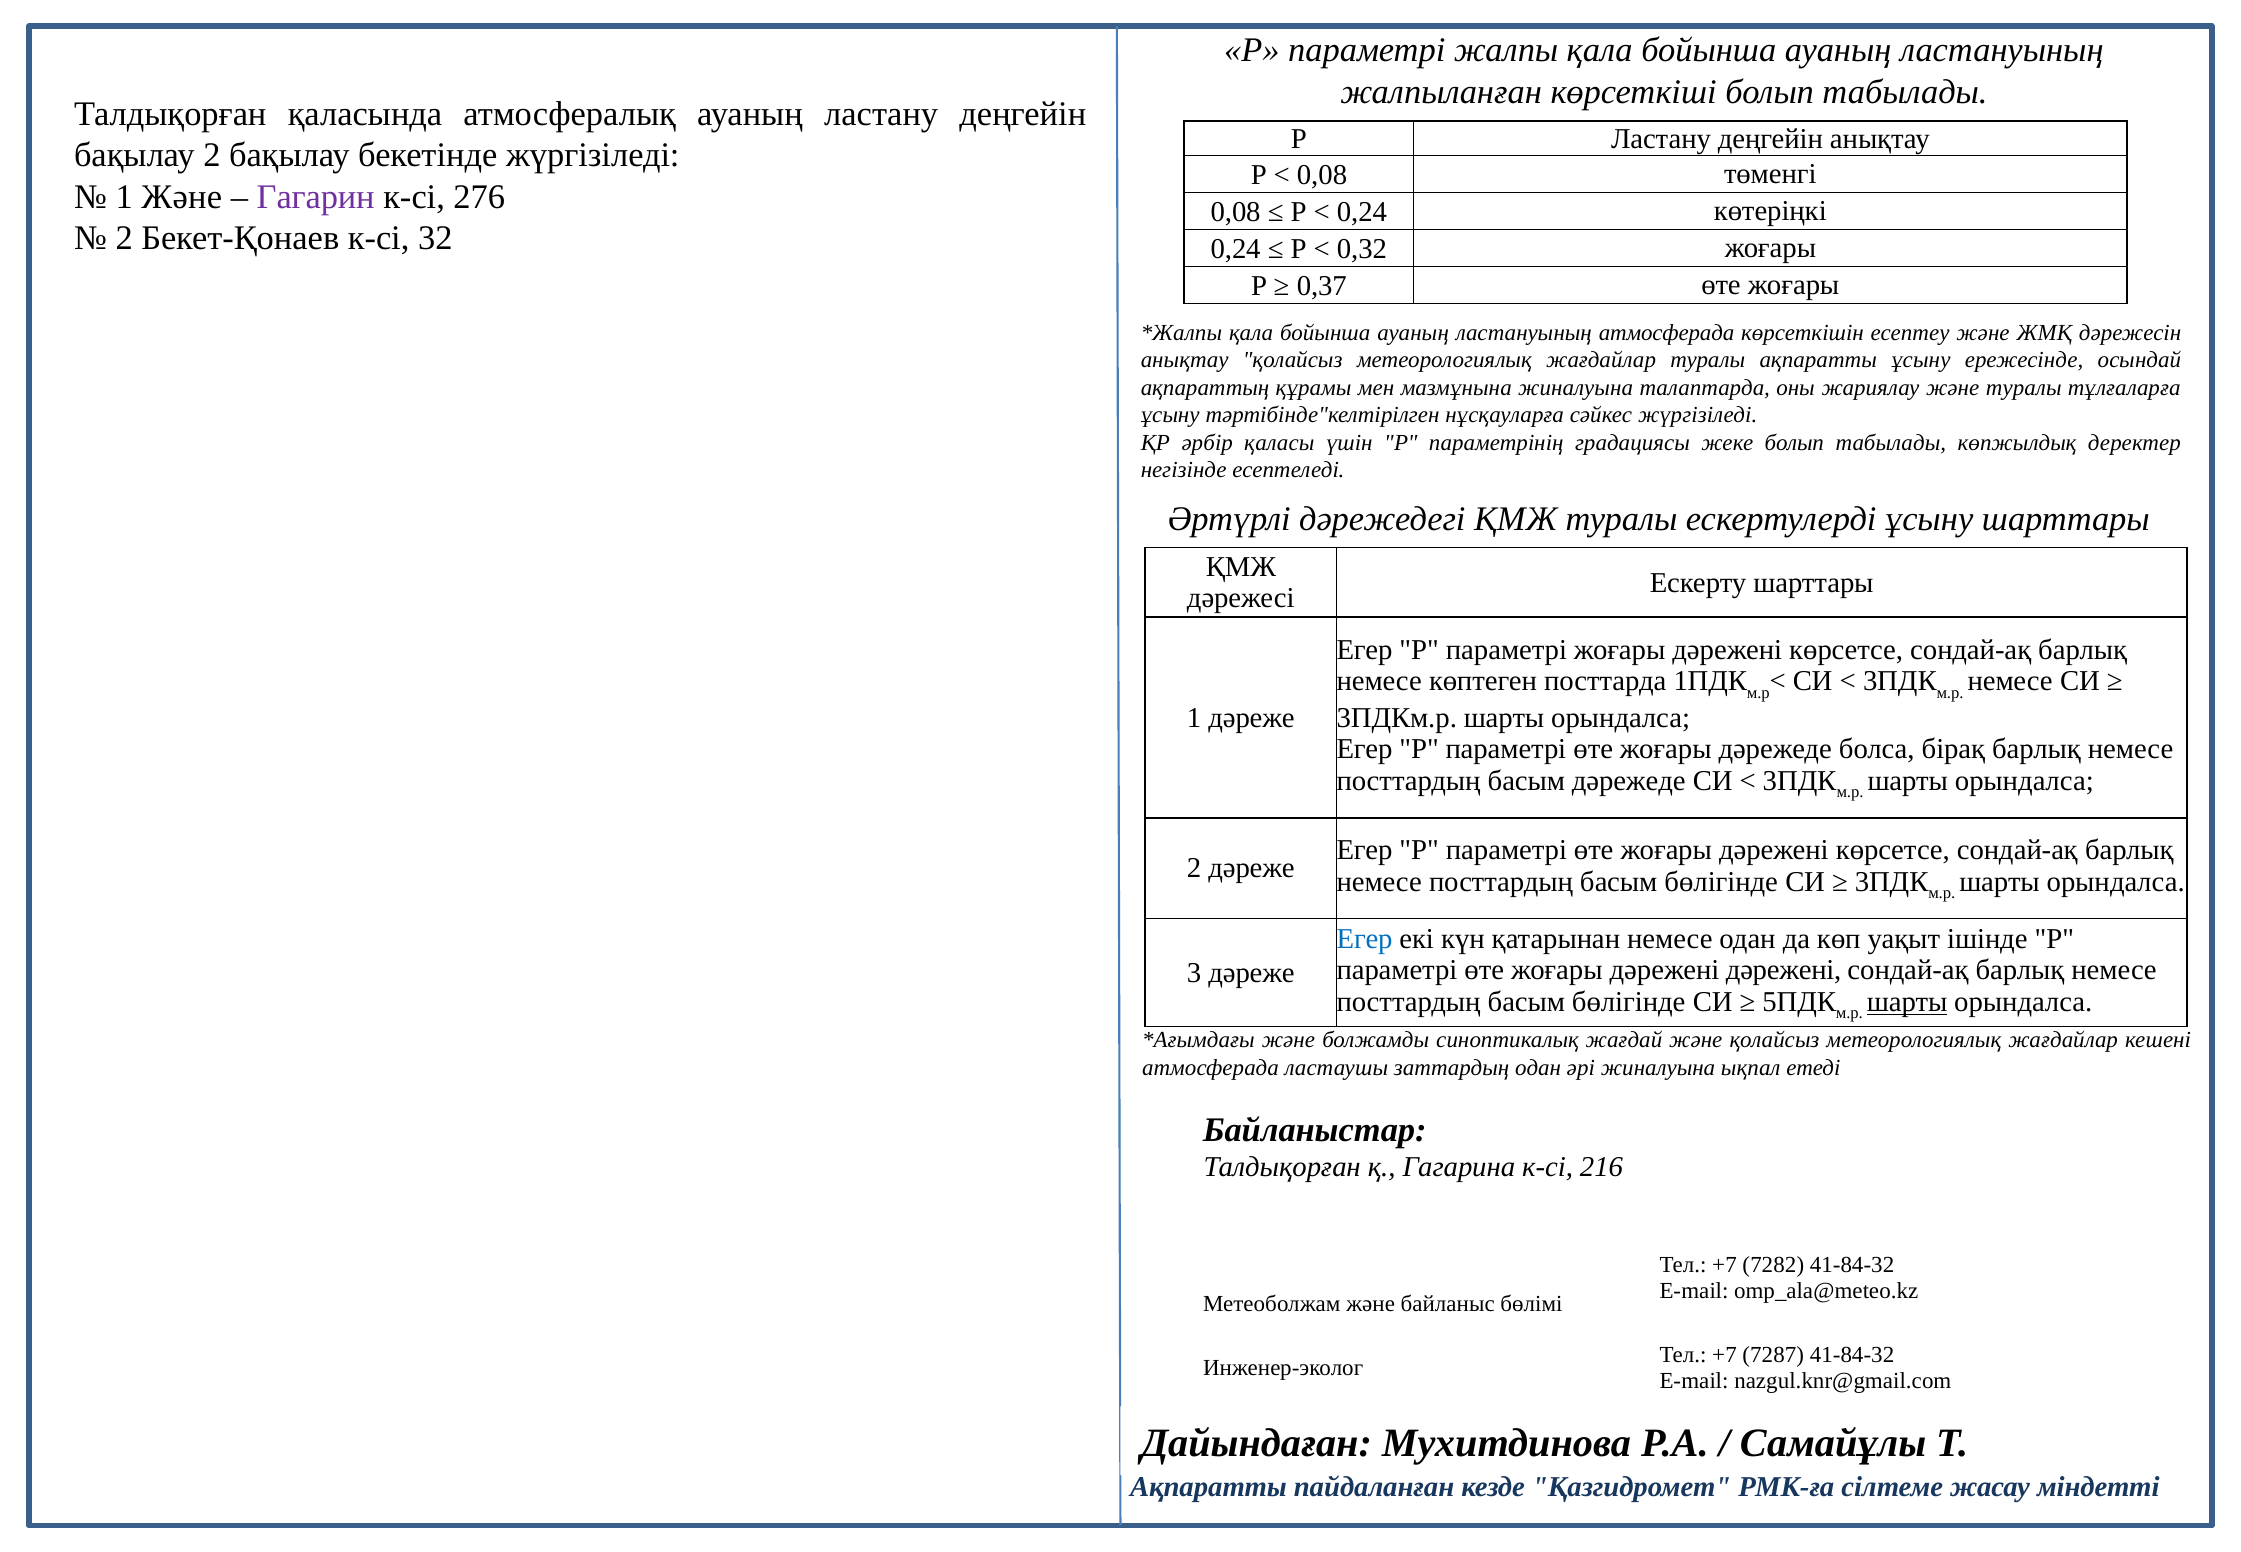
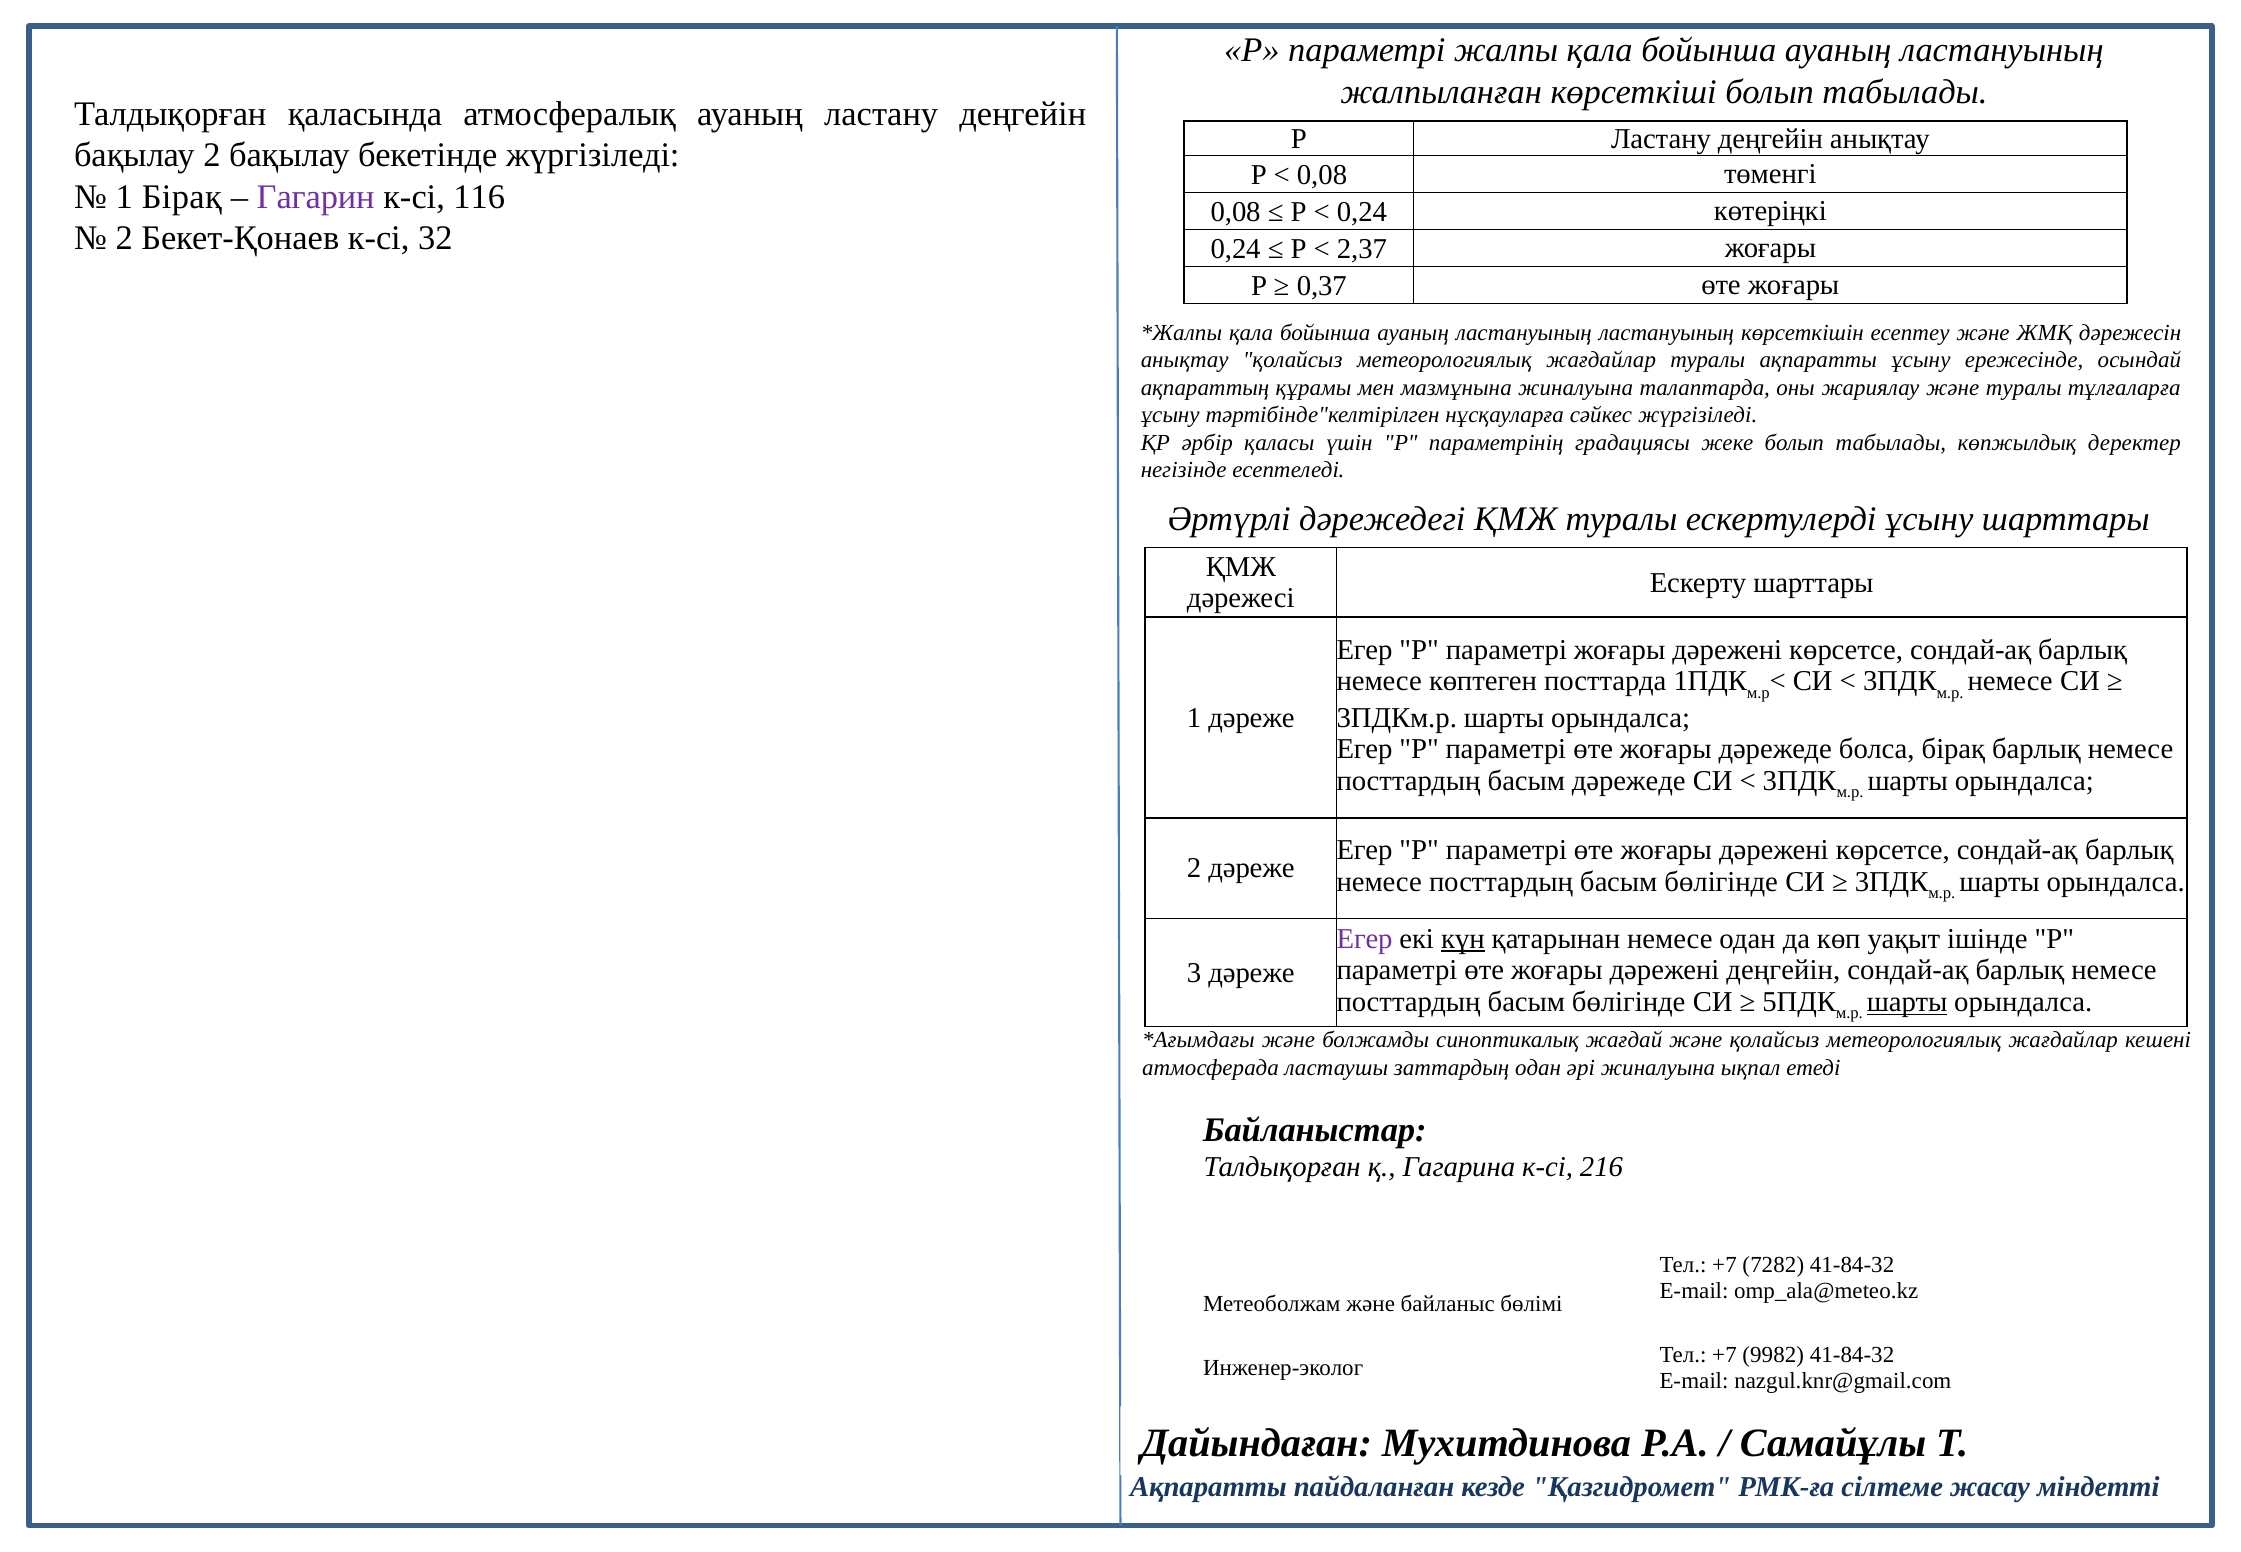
1 Және: Және -> Бірақ (182, 197)
276: 276 -> 116 (479, 197)
0,32: 0,32 -> 2,37 (1362, 249)
ластануының атмосферада: атмосферада -> ластануының (1666, 333)
Егер colour: blue -> purple (1365, 938)
күн underline: none -> present (1463, 938)
дәрежені дәрежені: дәрежені -> деңгейін (1783, 970)
7287: 7287 -> 9982 (1773, 1354)
